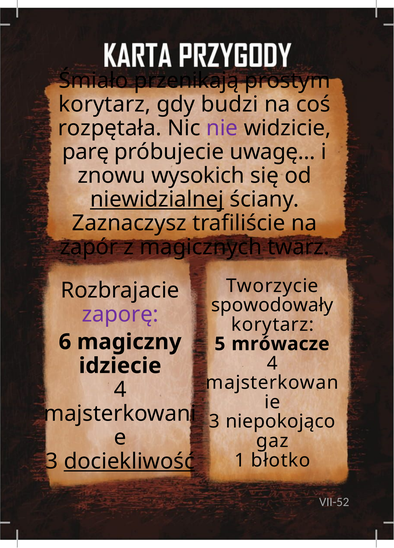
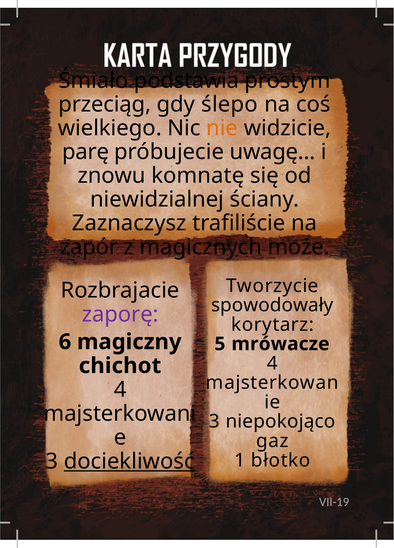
przenikają: przenikają -> podstawia (186, 81)
korytarz: korytarz -> przeciąg (105, 104)
budzi: budzi -> ślepo (229, 104)
rozpętała: rozpętała -> wielkiego (110, 128)
nie colour: purple -> orange (222, 128)
wysokich: wysokich -> komnatę (198, 176)
niewidzialnej underline: present -> none (157, 200)
twarz: twarz -> może (298, 247)
idziecie: idziecie -> chichot (120, 366)
VII-52: VII-52 -> VII-19 (334, 502)
